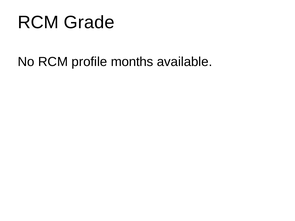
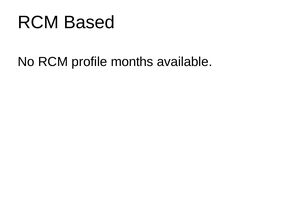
Grade: Grade -> Based (89, 22)
